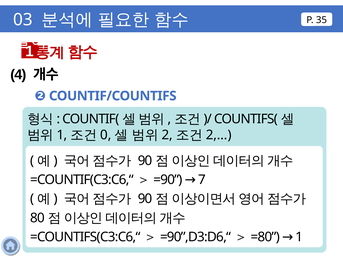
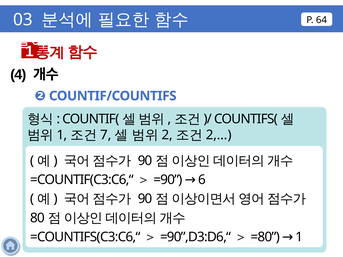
35: 35 -> 64 (321, 20)
0: 0 -> 7 (106, 135)
7: 7 -> 6 (202, 180)
